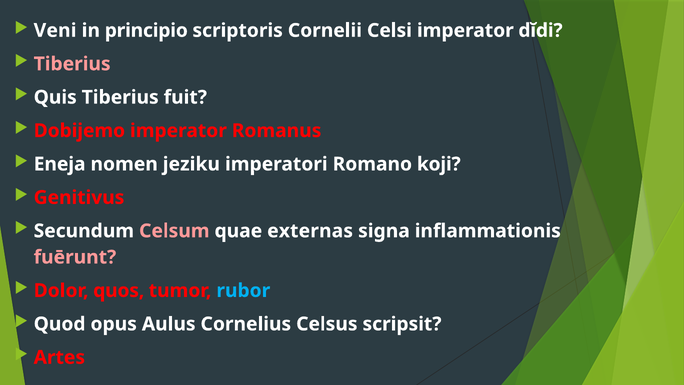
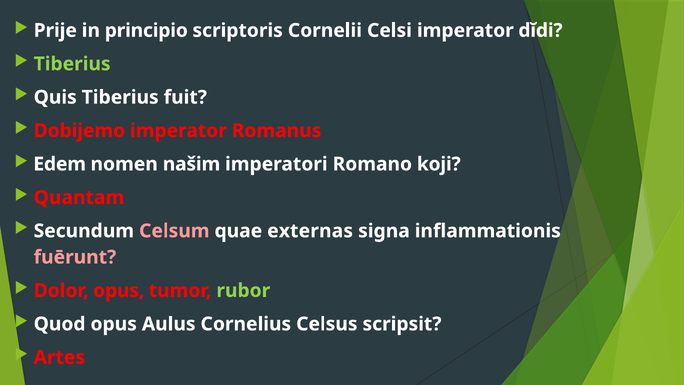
Veni: Veni -> Prije (55, 30)
Tiberius colour: pink -> light green (72, 64)
Eneja: Eneja -> Edem (60, 164)
jeziku: jeziku -> našim (192, 164)
Genitivus: Genitivus -> Quantam (79, 197)
Dolor quos: quos -> opus (119, 290)
rubor colour: light blue -> light green (243, 290)
